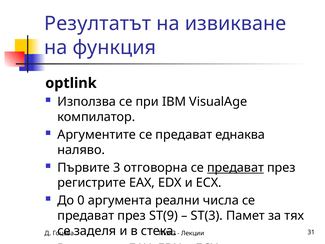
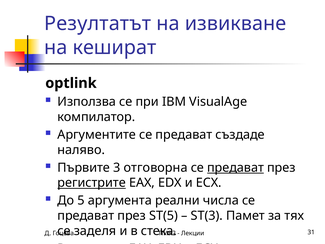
функция: функция -> кешират (114, 47)
еднаква: еднаква -> създаде (240, 135)
регистрите underline: none -> present (92, 183)
0: 0 -> 5 (81, 200)
ST(9: ST(9 -> ST(5 (163, 216)
